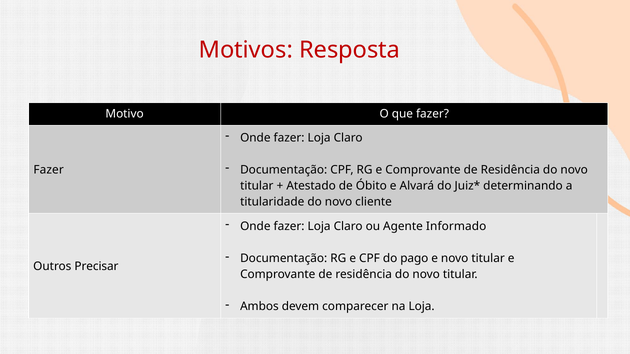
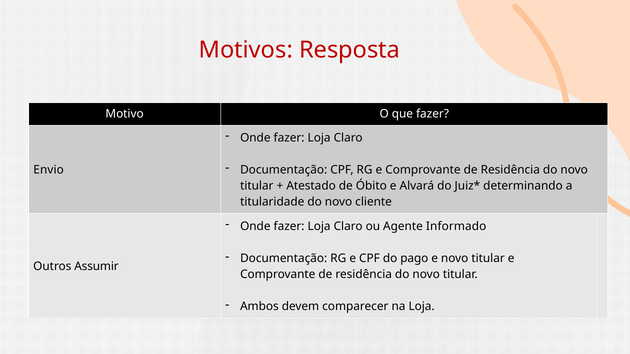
Fazer: Fazer -> Envio (49, 170)
Precisar: Precisar -> Assumir (96, 267)
